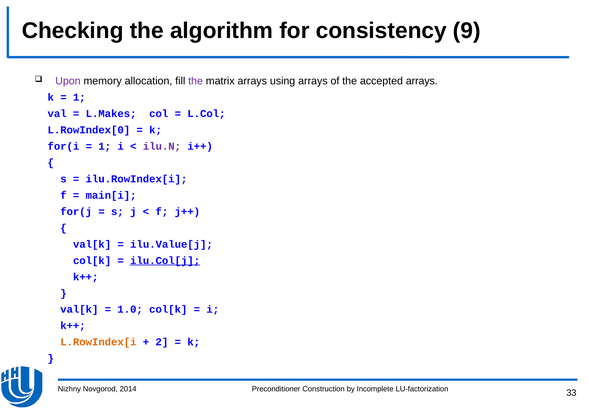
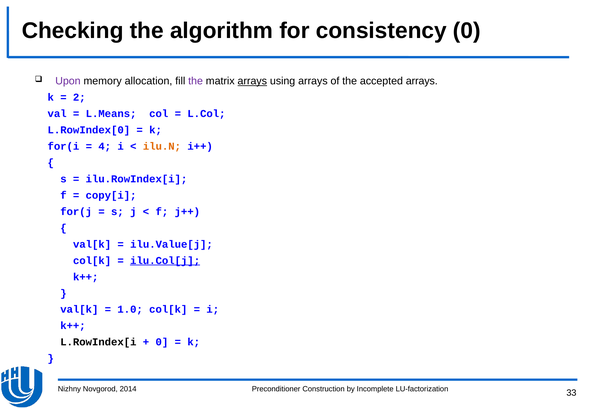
consistency 9: 9 -> 0 (467, 31)
arrays underline: none -> present (252, 81)
1: 1 -> 2 (79, 97)
L.Makes: L.Makes -> L.Means (111, 114)
1: 1 -> 4 (105, 146)
ilu.N colour: purple -> orange (162, 146)
main[i: main[i -> copy[i (111, 195)
L.RowIndex[i colour: orange -> black (98, 342)
2: 2 -> 0 (162, 342)
